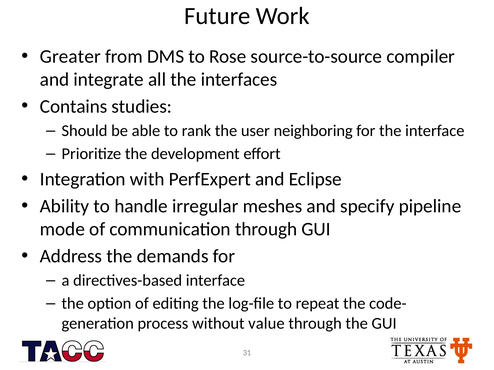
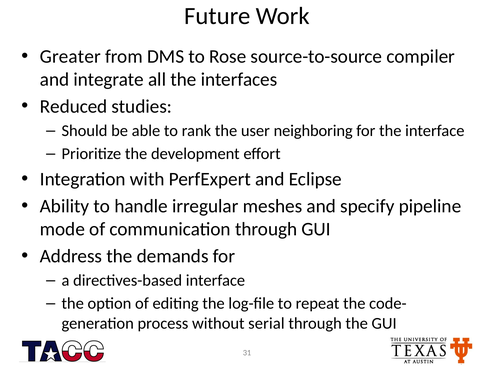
Contains: Contains -> Reduced (74, 107)
value: value -> serial (266, 324)
